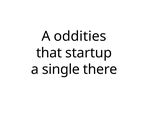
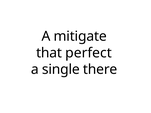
oddities: oddities -> mitigate (80, 36)
startup: startup -> perfect (89, 53)
